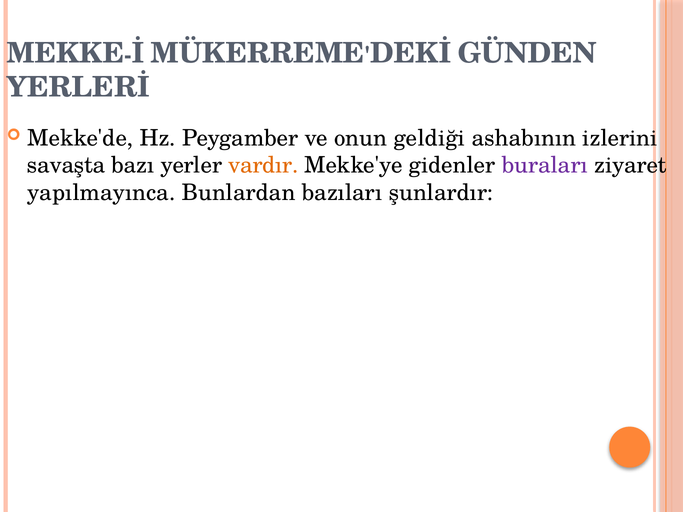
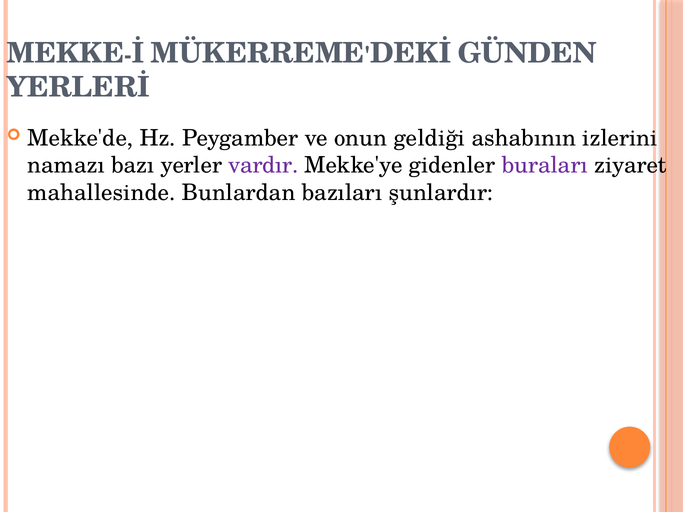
savaşta: savaşta -> namazı (66, 165)
vardır colour: orange -> purple (263, 165)
yapılmayınca: yapılmayınca -> mahallesinde (101, 193)
